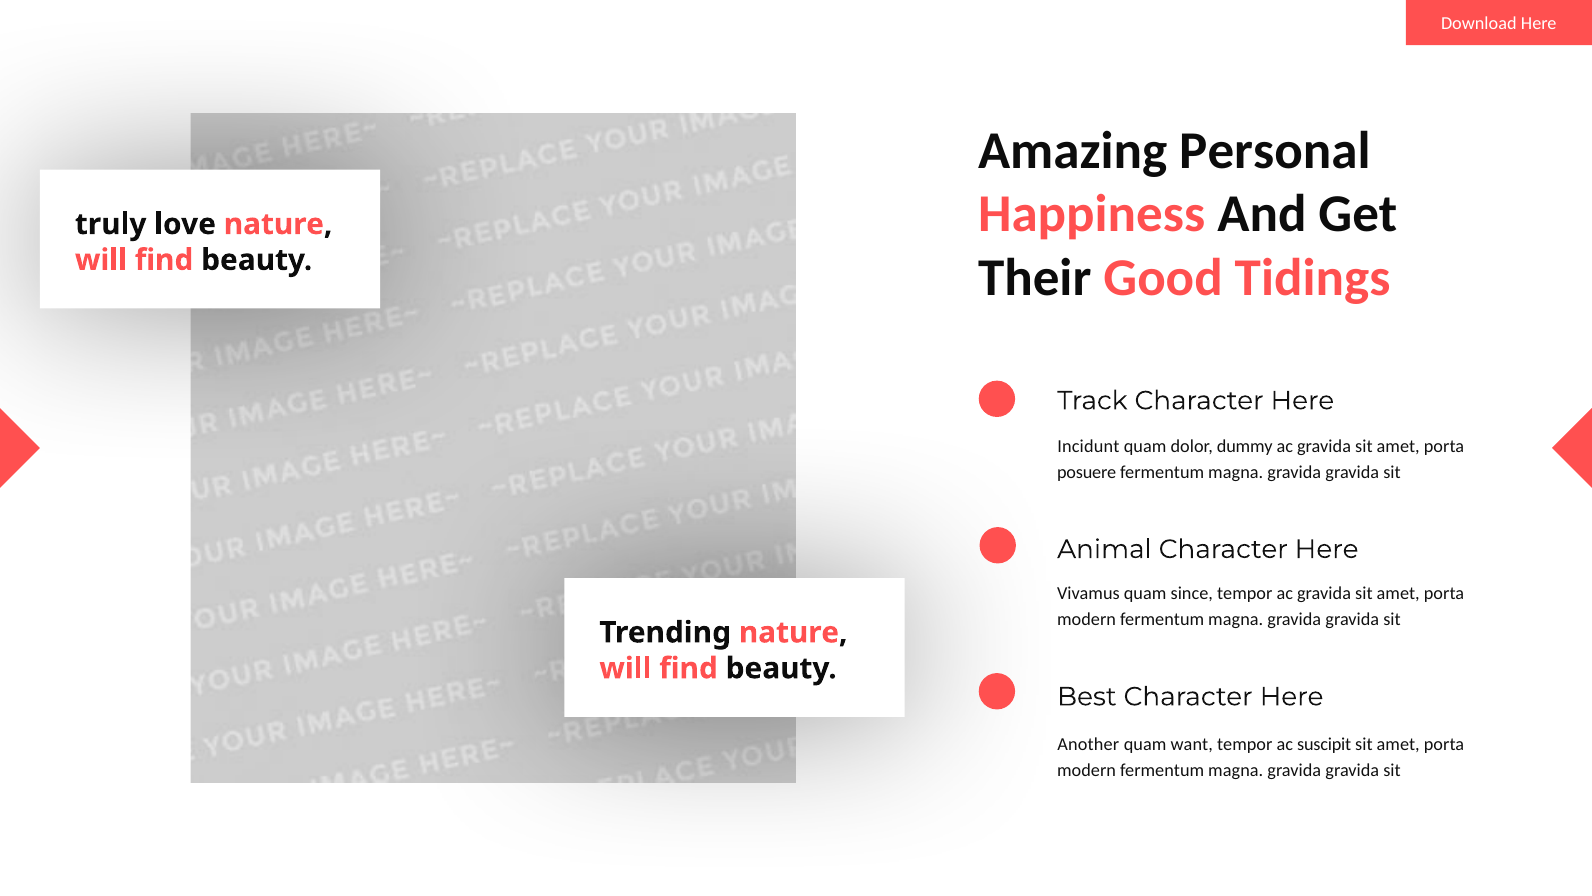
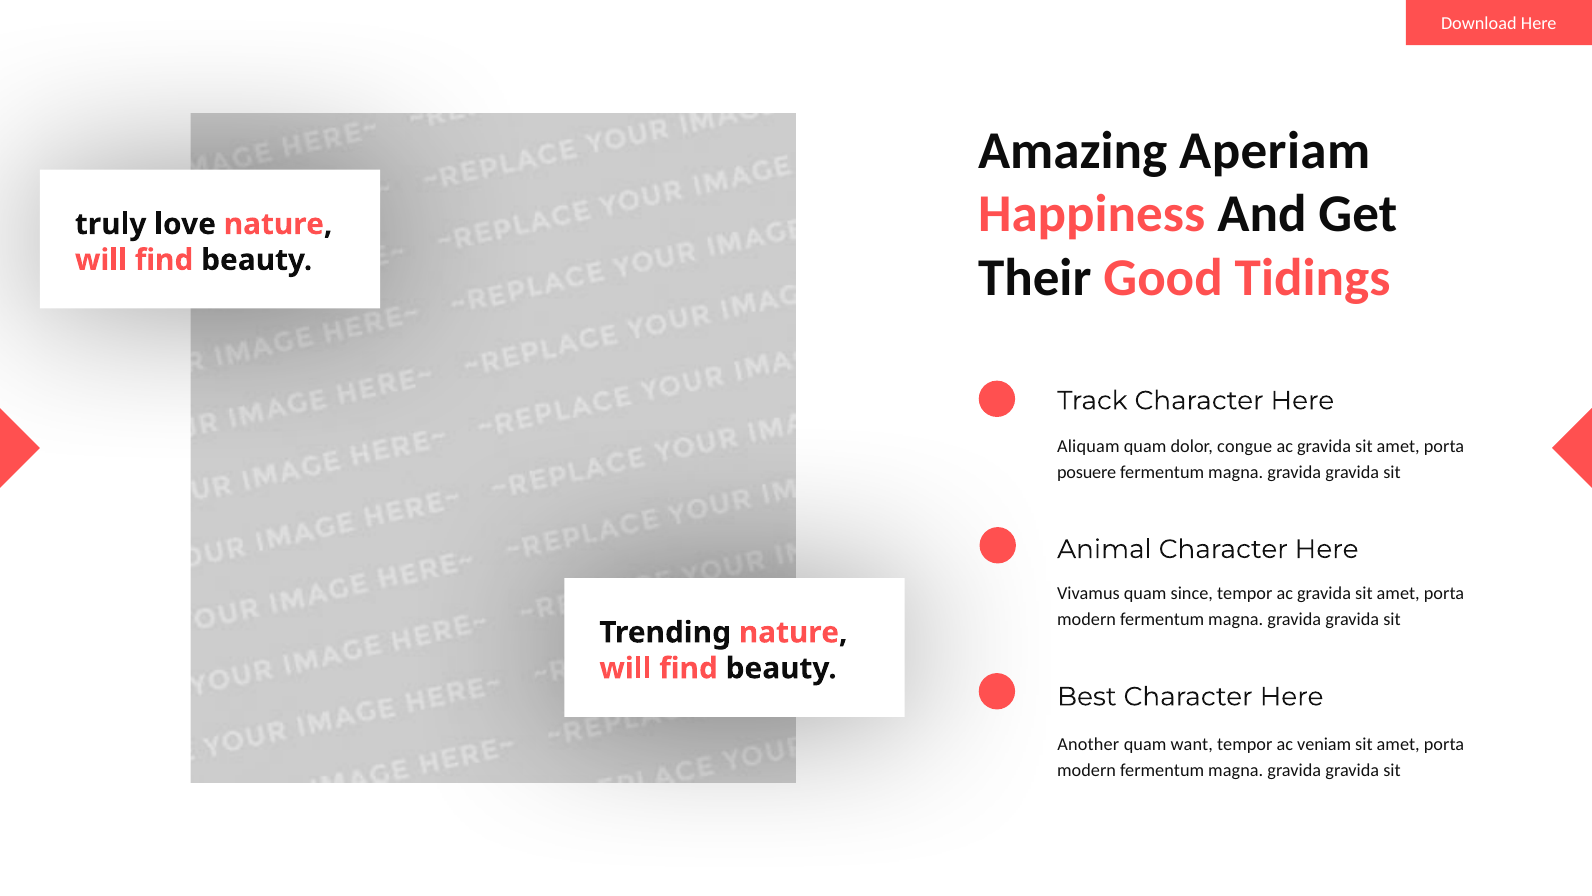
Personal: Personal -> Aperiam (1275, 151)
Incidunt: Incidunt -> Aliquam (1088, 446)
dummy: dummy -> congue (1245, 446)
suscipit: suscipit -> veniam (1324, 744)
